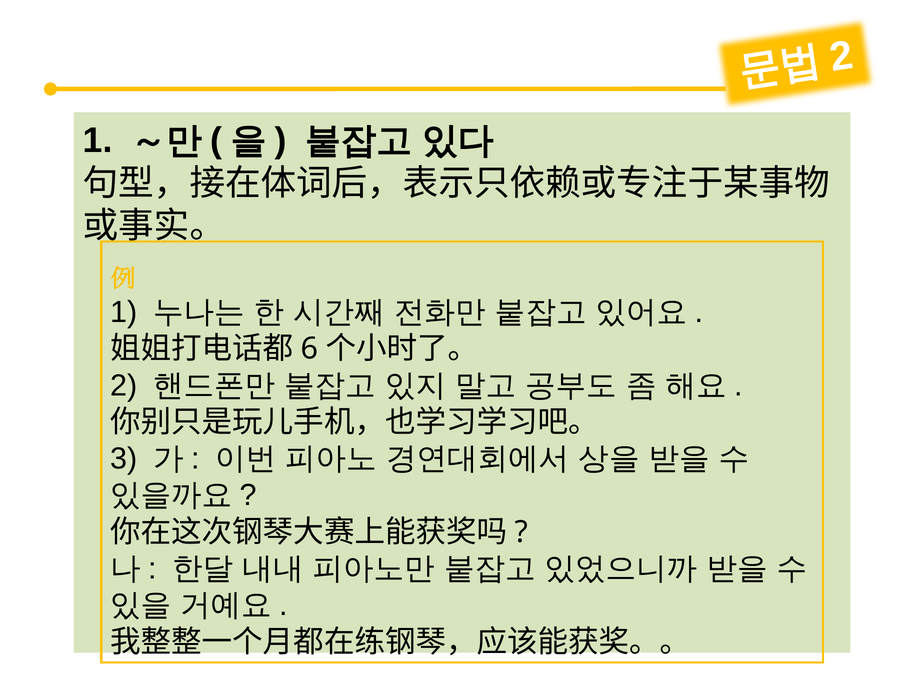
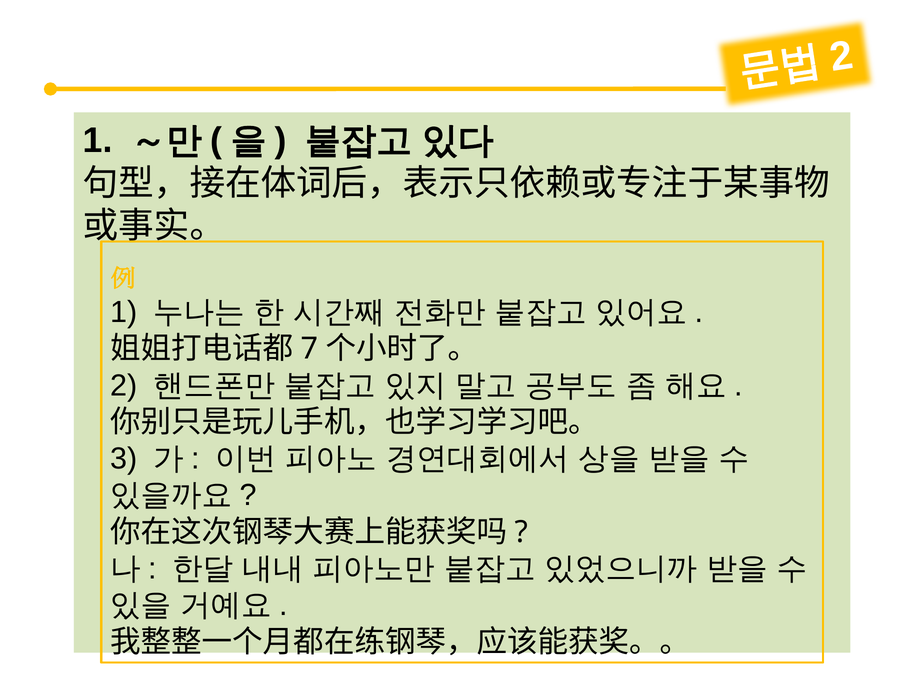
6: 6 -> 7 (310, 349)
